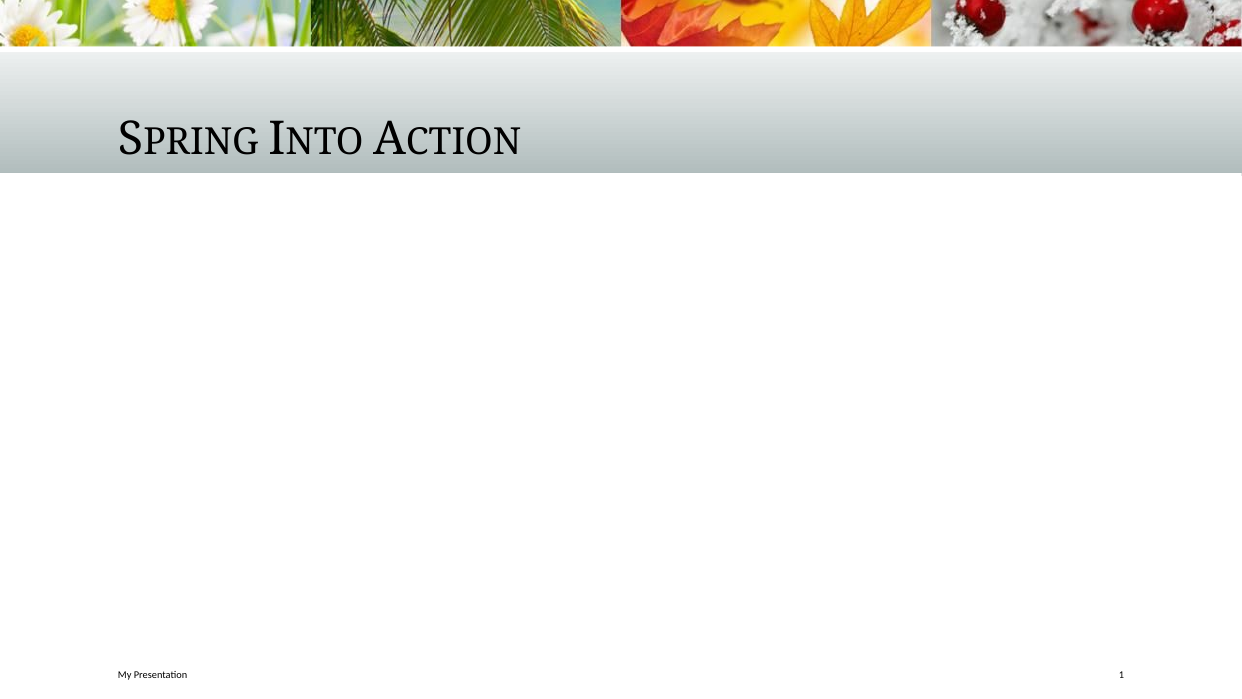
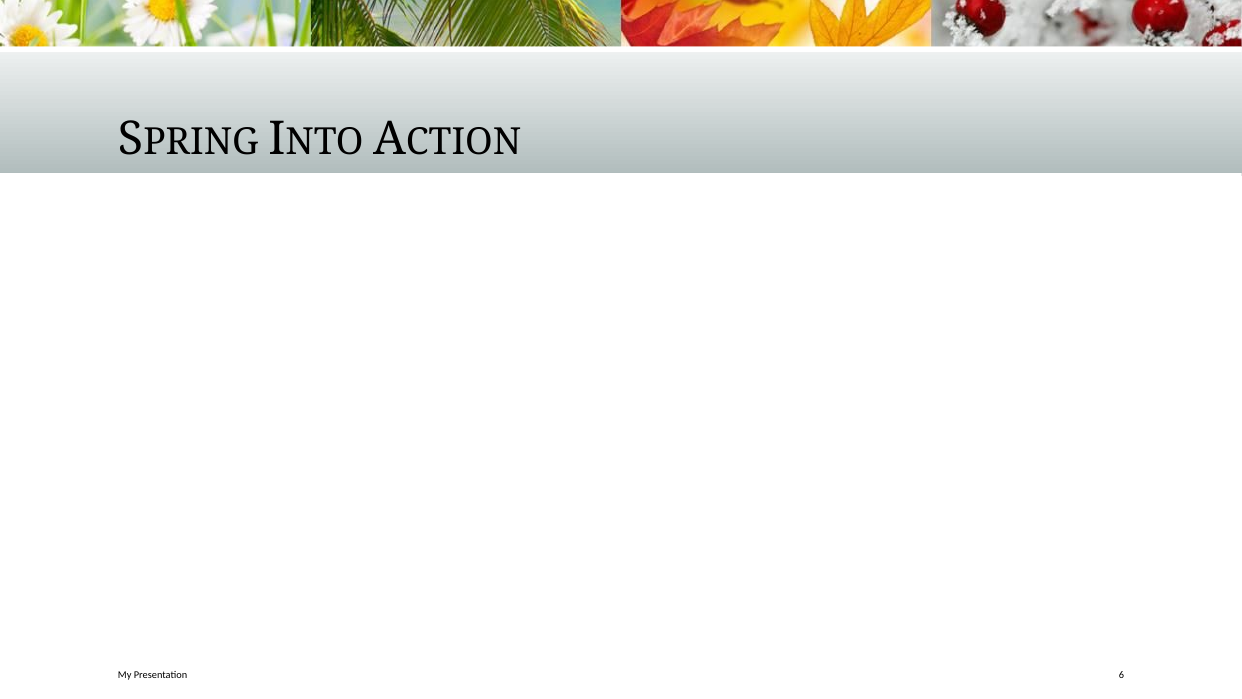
1: 1 -> 6 (1121, 675)
